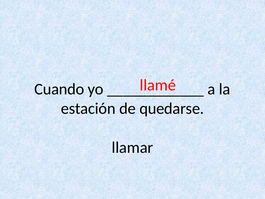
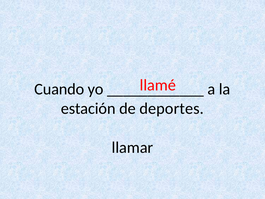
quedarse: quedarse -> deportes (172, 108)
